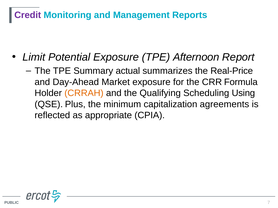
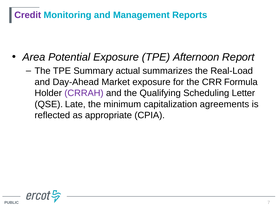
Limit: Limit -> Area (34, 57)
Real-Price: Real-Price -> Real-Load (232, 71)
CRRAH colour: orange -> purple (84, 93)
Using: Using -> Letter (243, 93)
Plus: Plus -> Late (75, 104)
